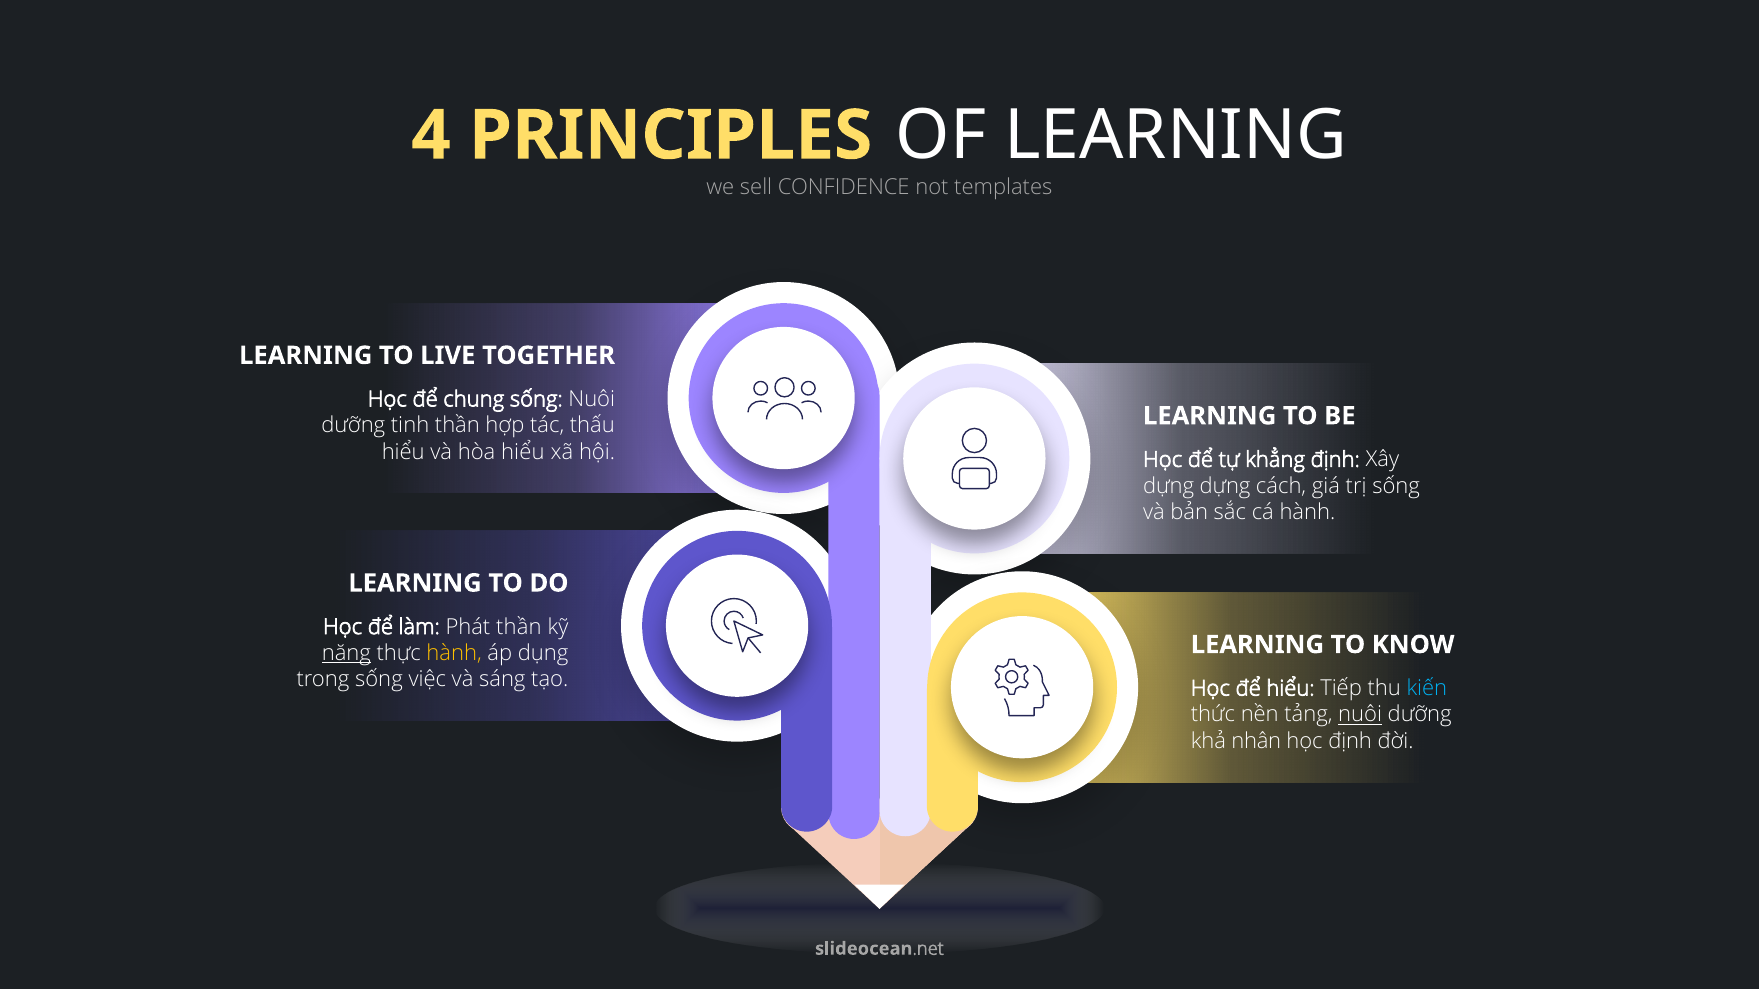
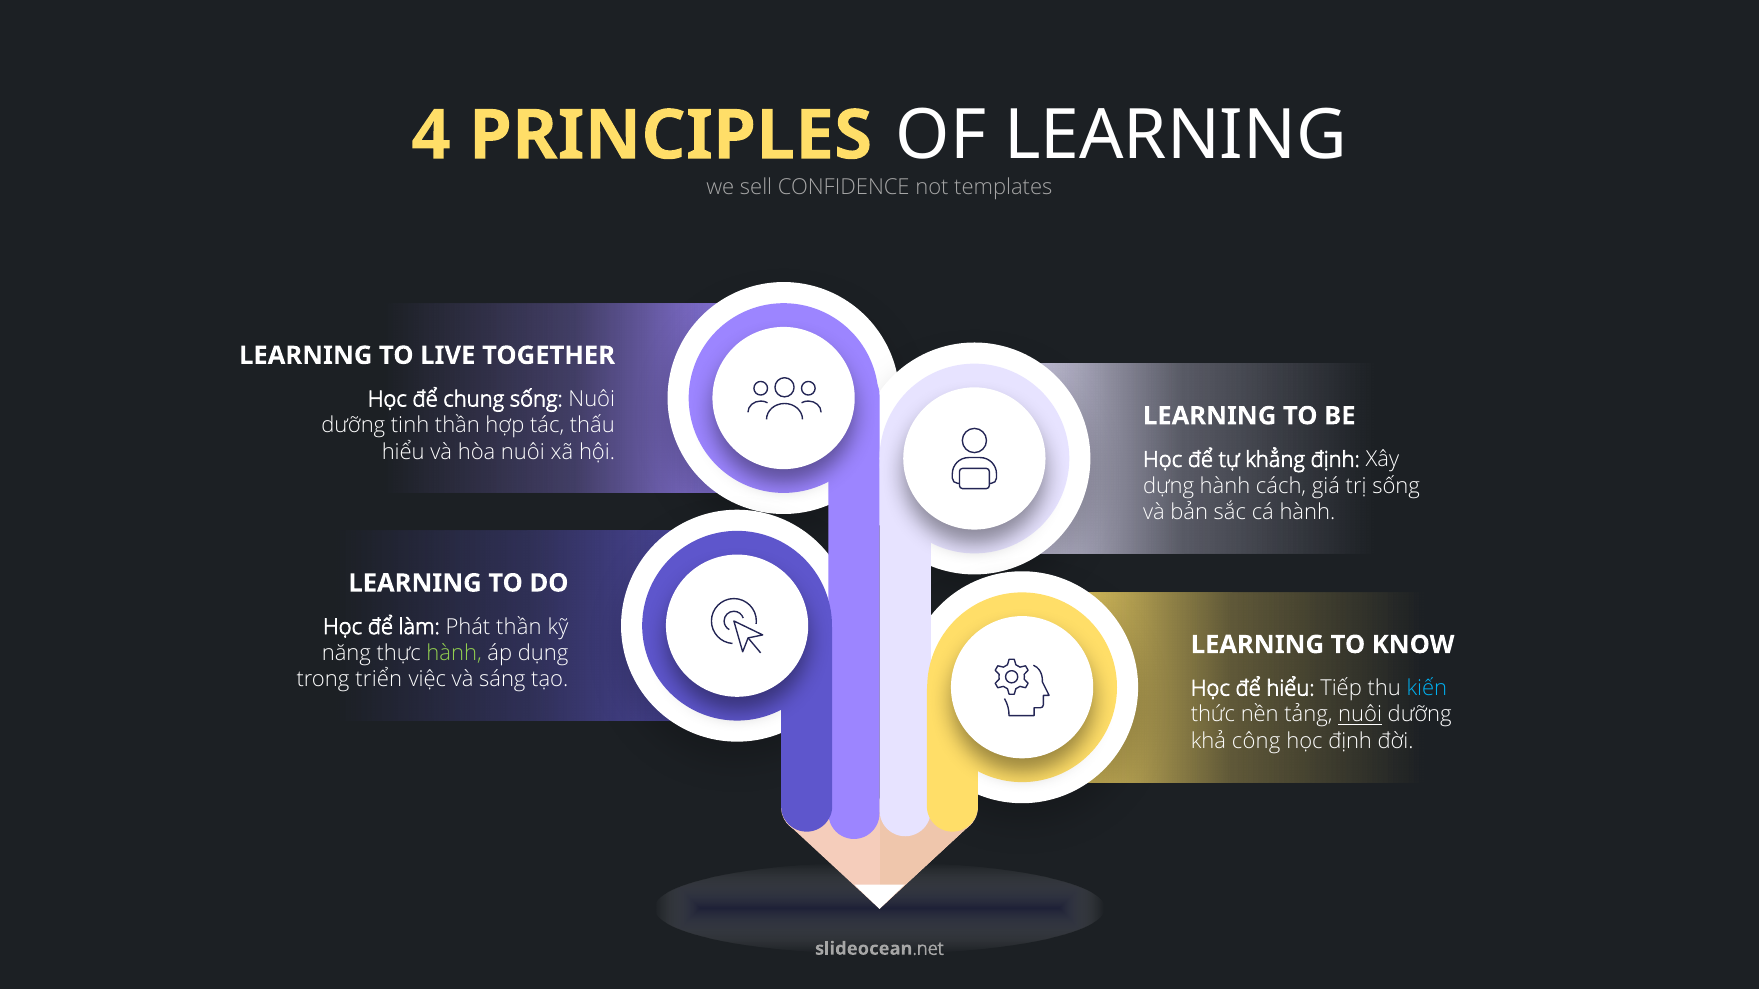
hòa hiểu: hiểu -> nuôi (523, 452)
dựng dựng: dựng -> hành (1225, 486)
năng underline: present -> none (346, 653)
hành colour: yellow -> light green (454, 653)
trong sống: sống -> triển (379, 680)
nhân: nhân -> công (1256, 741)
